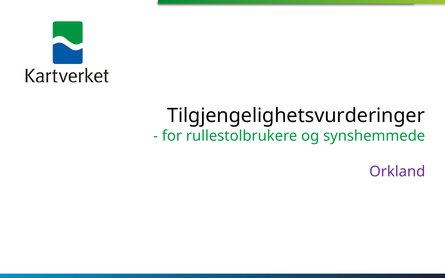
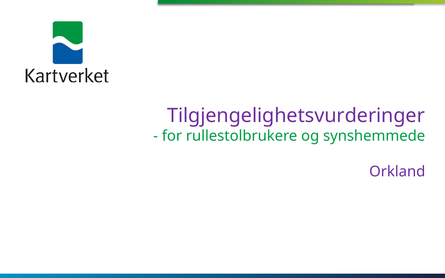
Tilgjengelighetsvurderinger colour: black -> purple (296, 116)
